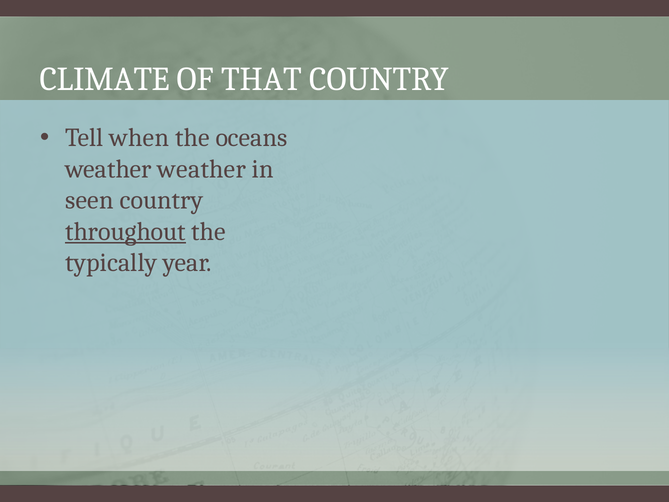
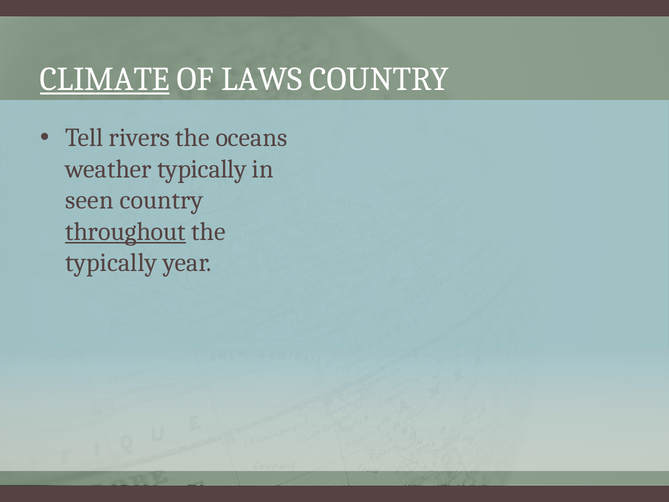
CLIMATE underline: none -> present (105, 79)
THAT: THAT -> LAWS (262, 79)
when: when -> rivers (139, 138)
weather weather: weather -> typically (202, 169)
